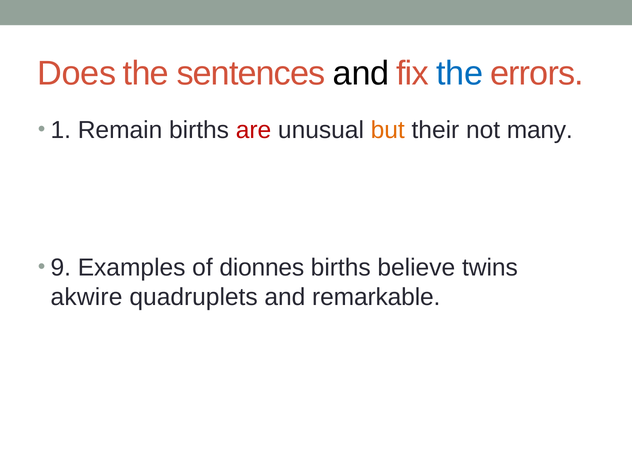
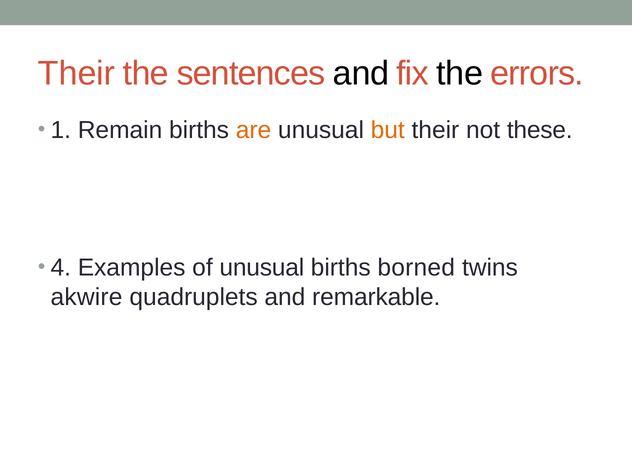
Does: Does -> Their (77, 73)
the colour: blue -> black (460, 73)
are colour: red -> orange (254, 130)
many: many -> these (540, 130)
9: 9 -> 4 (61, 268)
of dionnes: dionnes -> unusual (262, 268)
believe: believe -> borned (416, 268)
